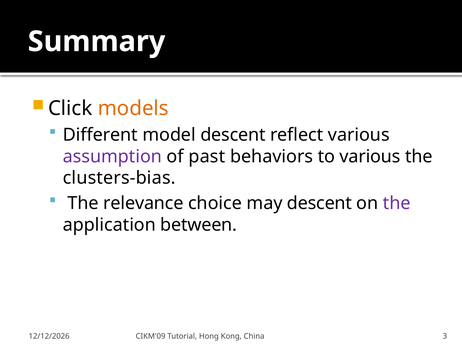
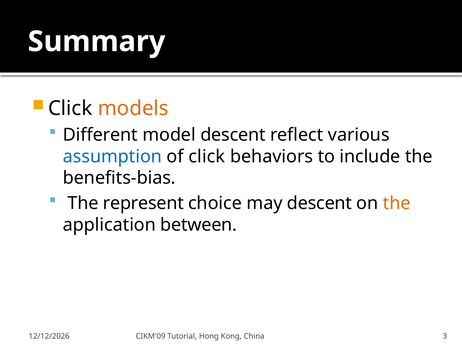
assumption colour: purple -> blue (112, 156)
of past: past -> click (207, 156)
to various: various -> include (370, 156)
clusters-bias: clusters-bias -> benefits-bias (119, 178)
relevance: relevance -> represent (143, 203)
the colour: purple -> orange (397, 203)
